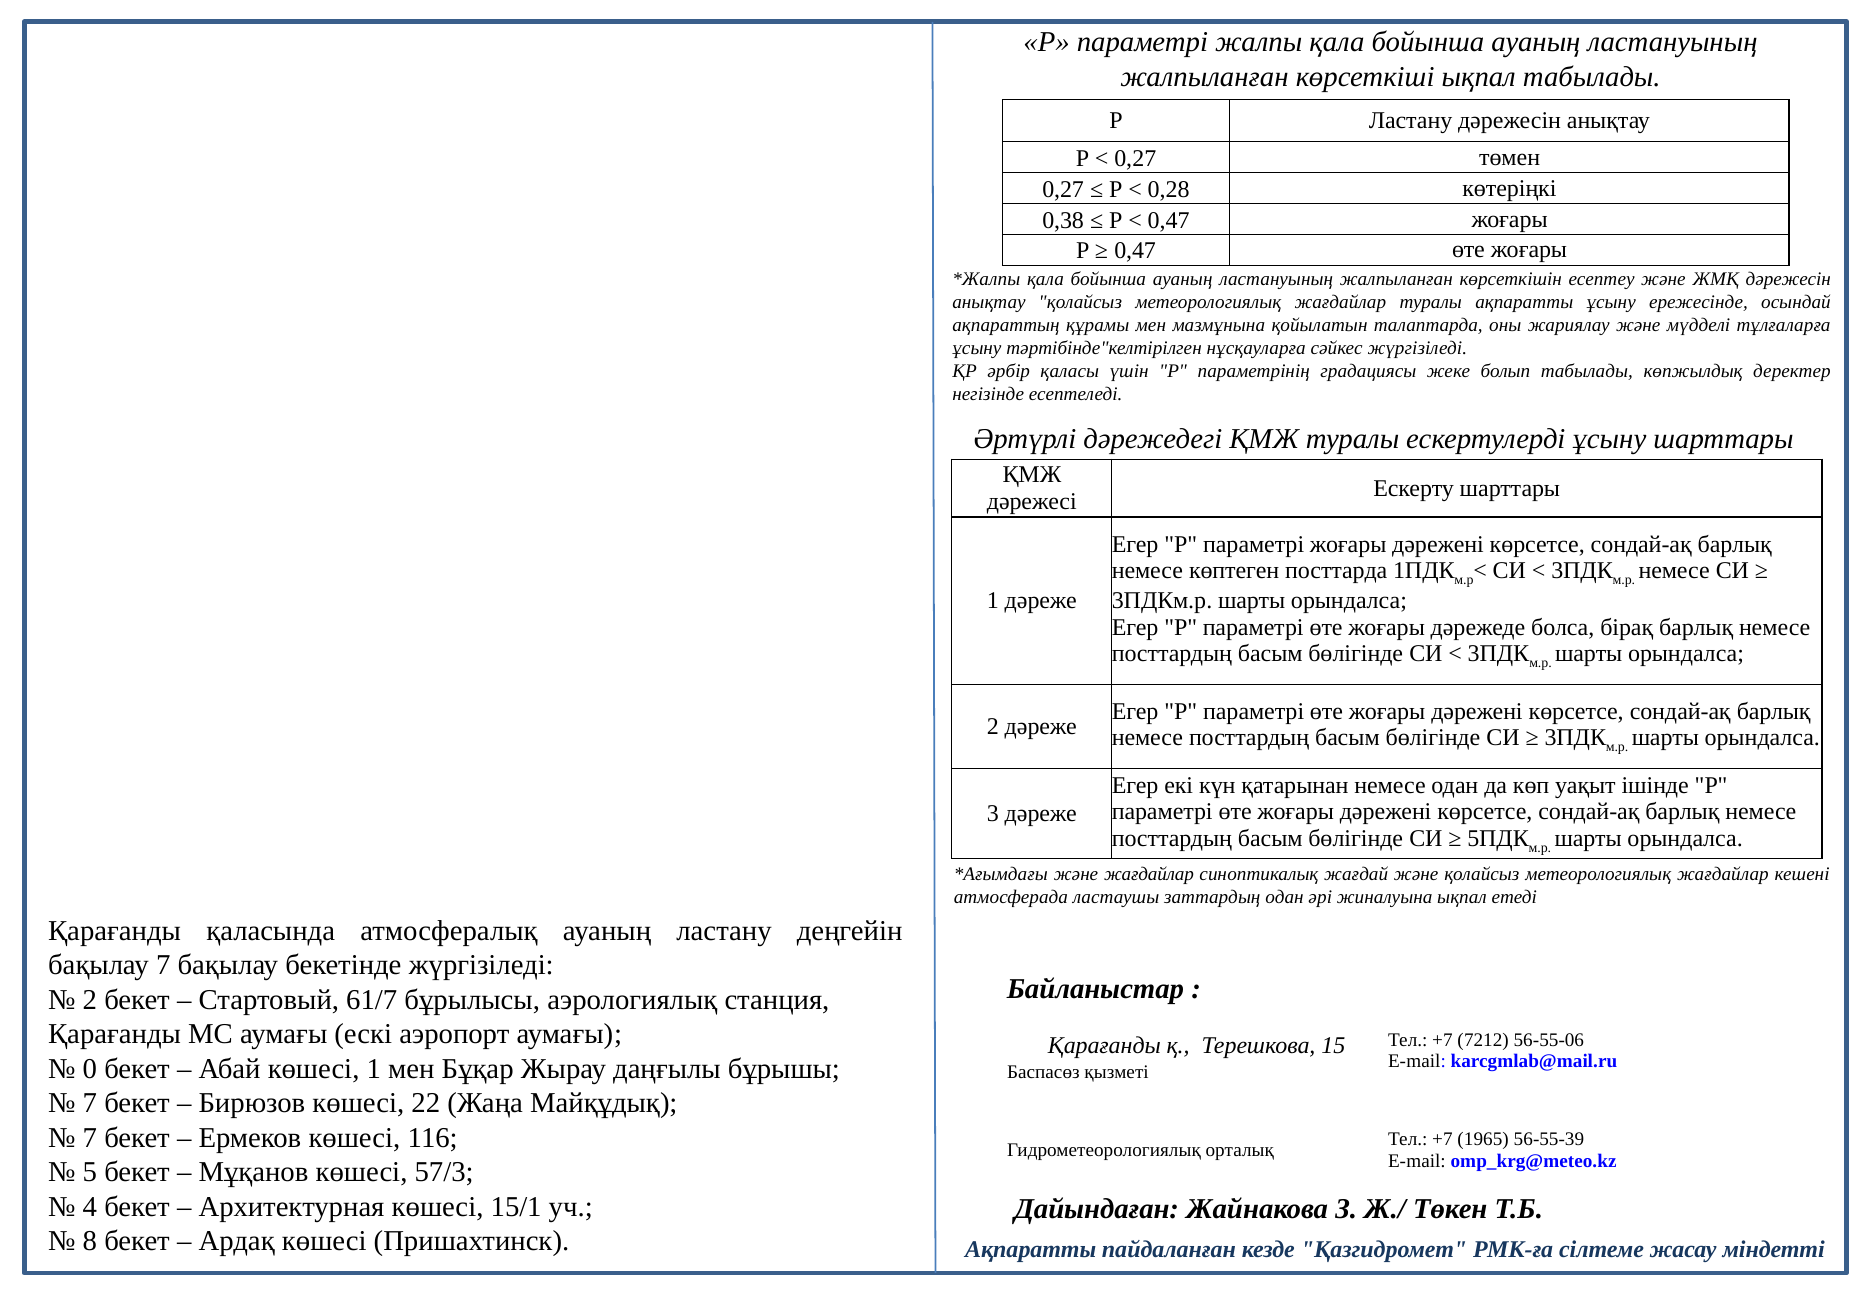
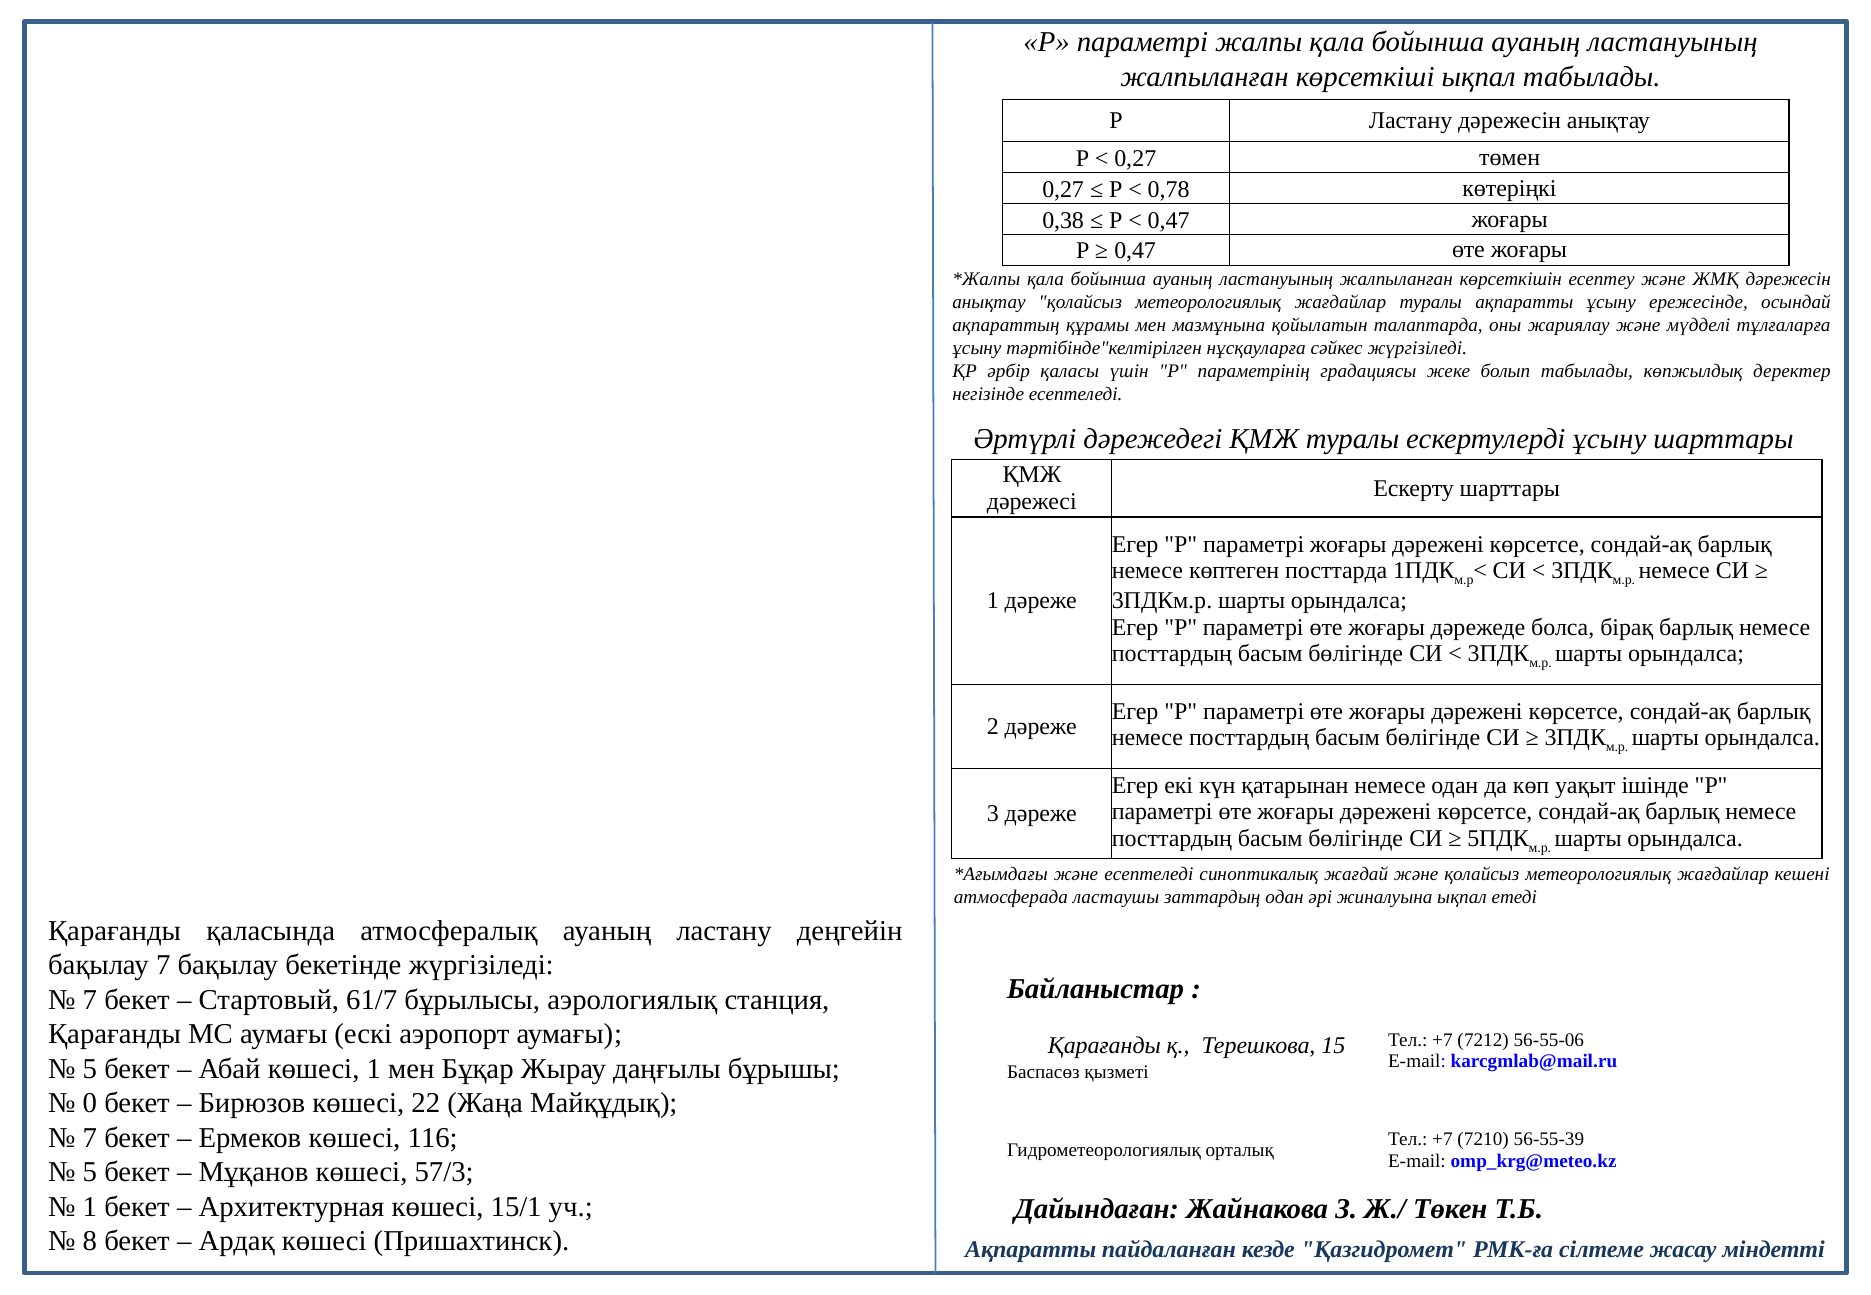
0,28: 0,28 -> 0,78 (1169, 189)
және жағдайлар: жағдайлар -> есептеледі (1149, 874)
2: 2 -> 7 (90, 1000)
0: 0 -> 5 (90, 1069)
7: 7 -> 0 (90, 1104)
1965: 1965 -> 7210 (1483, 1140)
4: 4 -> 1 (90, 1207)
